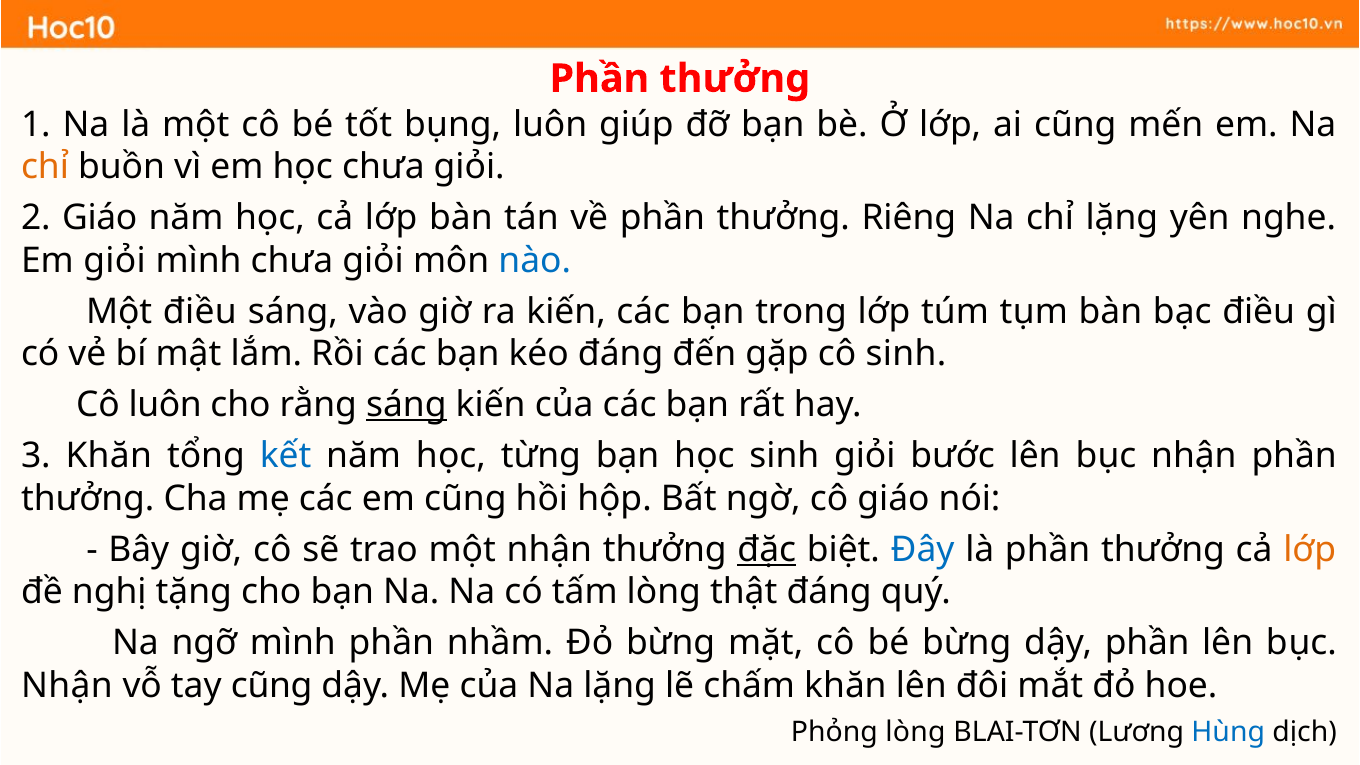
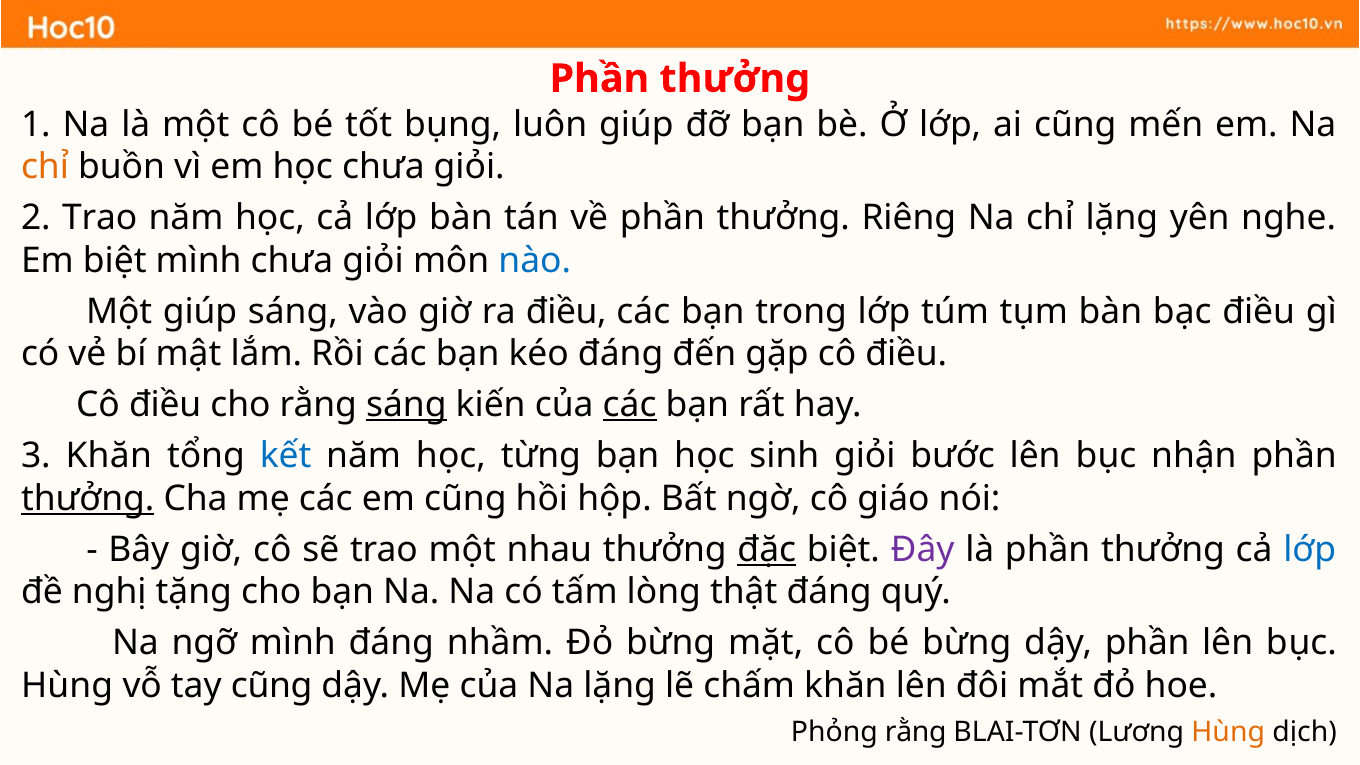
2 Giáo: Giáo -> Trao (100, 218)
Em giỏi: giỏi -> biệt (115, 261)
Một điều: điều -> giúp (200, 312)
ra kiến: kiến -> điều (566, 312)
gặp cô sinh: sinh -> điều (906, 354)
luôn: luôn -> điều (165, 405)
các underline: none -> present (630, 405)
thưởng underline: none -> present (88, 499)
một nhận: nhận -> nhau (549, 550)
Đây colour: blue -> purple (923, 550)
lớp colour: orange -> blue (1310, 550)
mình phần: phần -> đáng (391, 643)
Nhận: Nhận -> Hùng (67, 686)
Phỏng lòng: lòng -> rằng (916, 732)
Hùng colour: blue -> orange (1228, 732)
